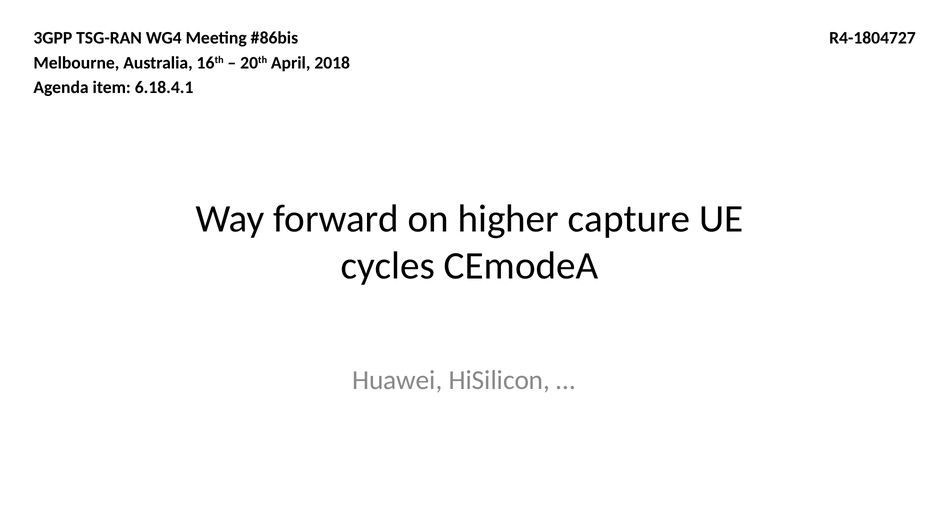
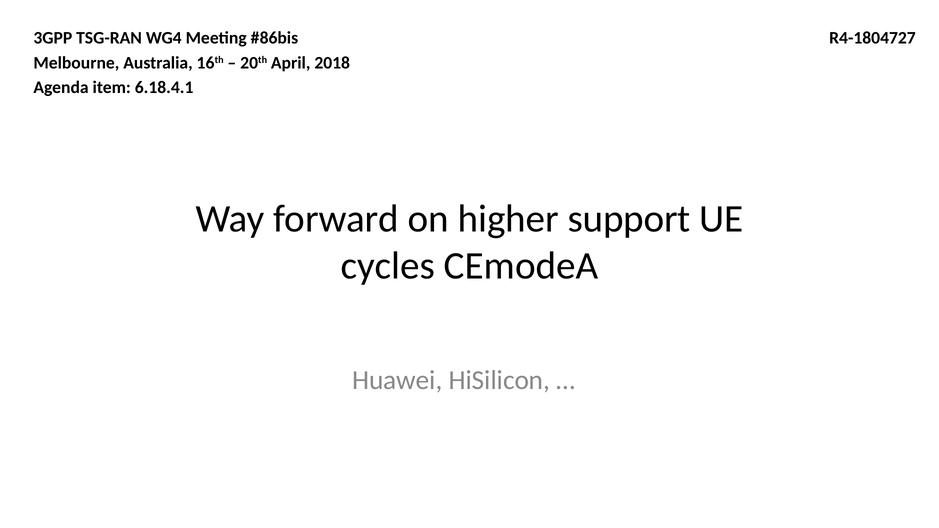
capture: capture -> support (629, 219)
